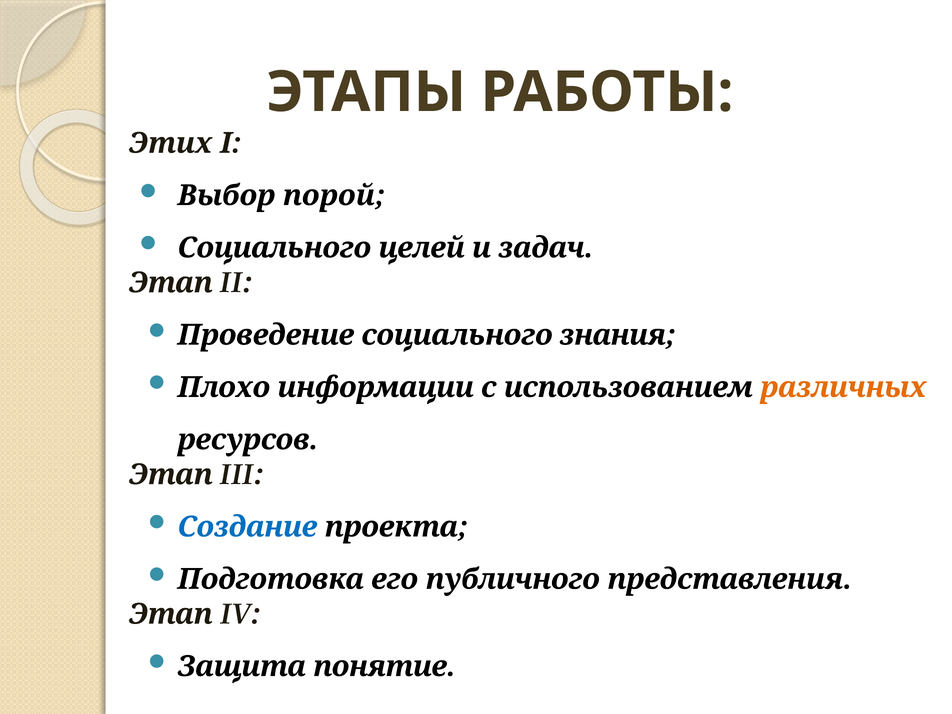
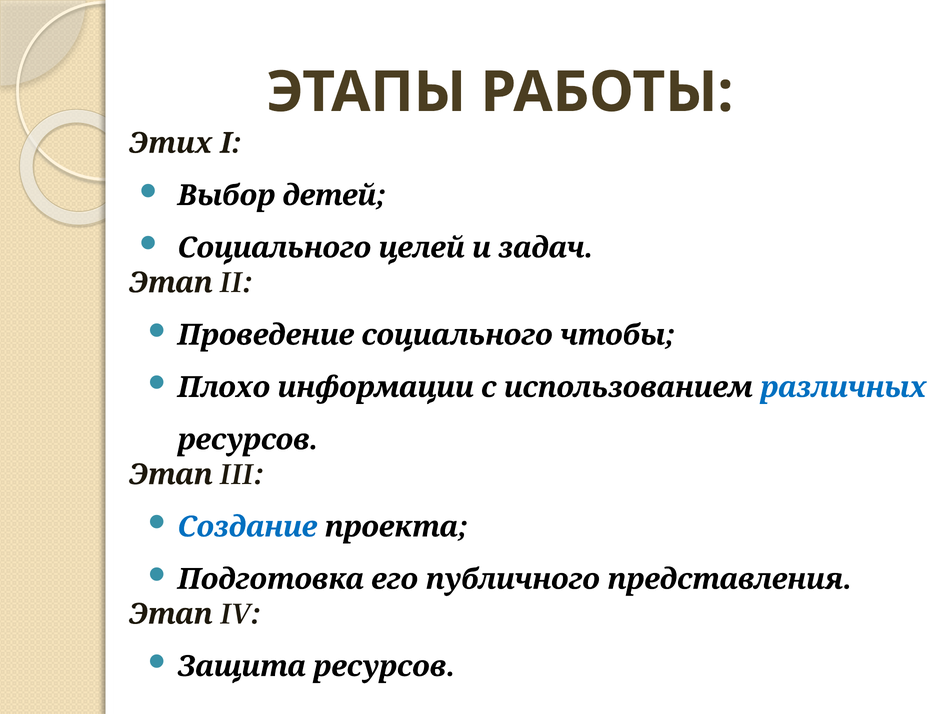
порой: порой -> детей (334, 195)
знания: знания -> чтобы (618, 335)
различных colour: orange -> blue (843, 387)
Защита понятие: понятие -> ресурсов (384, 666)
